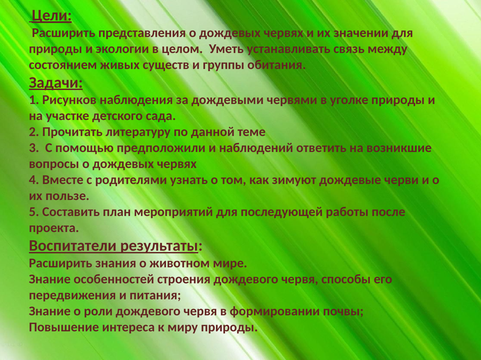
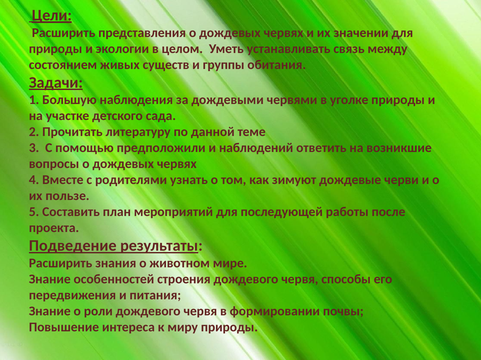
Рисунков: Рисунков -> Большую (69, 100)
Воспитатели: Воспитатели -> Подведение (73, 246)
